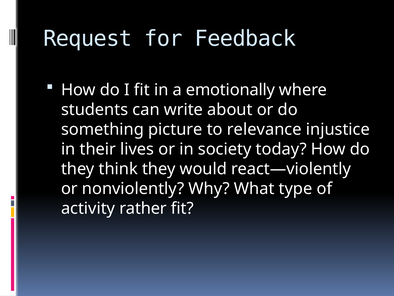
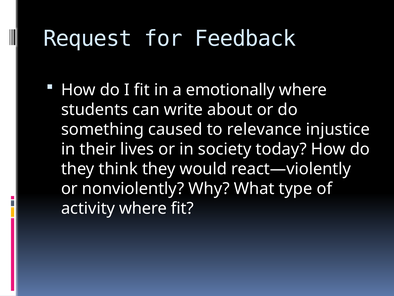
picture: picture -> caused (175, 129)
activity rather: rather -> where (143, 208)
